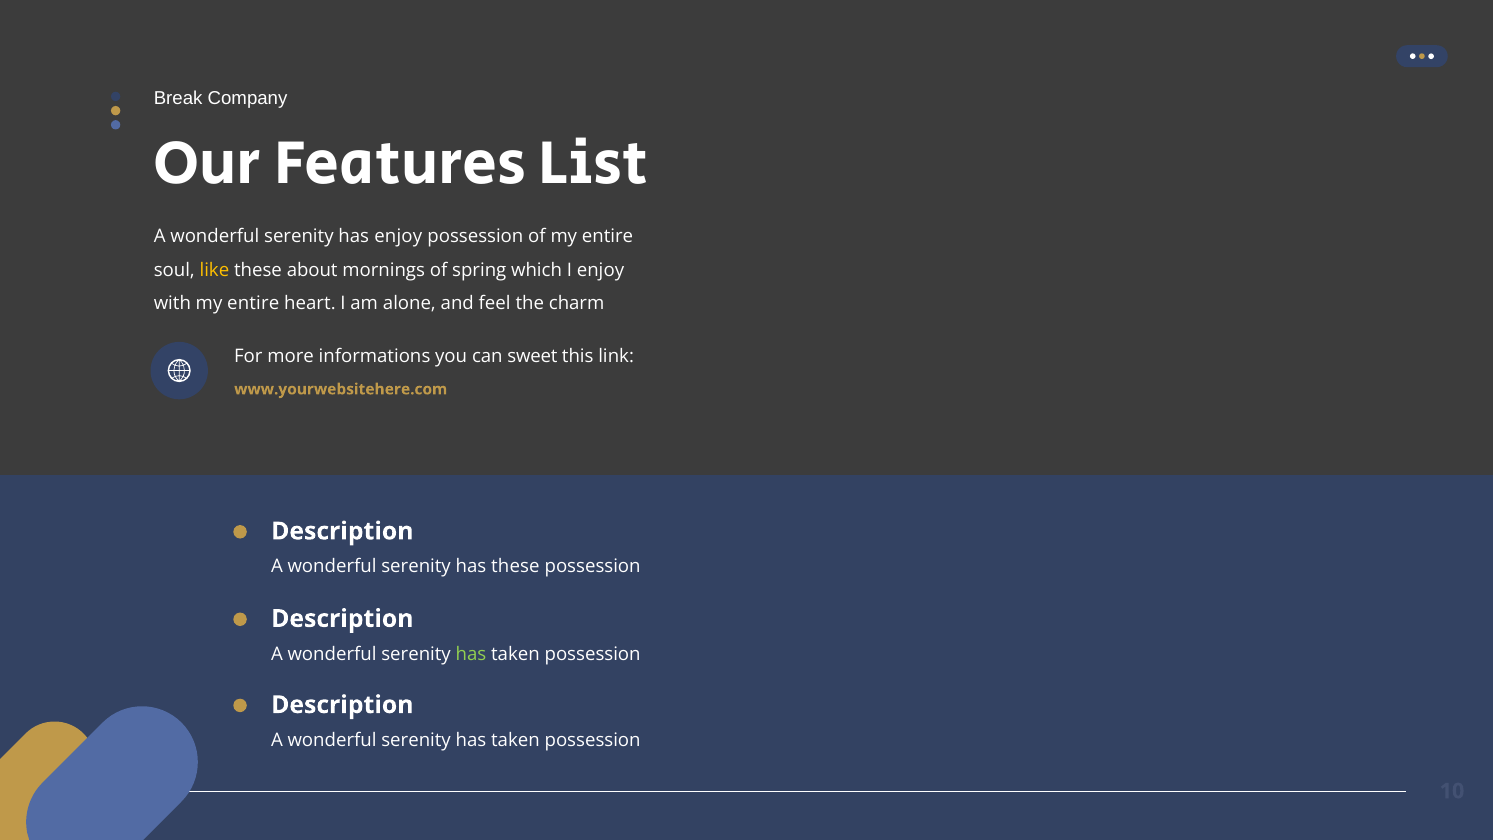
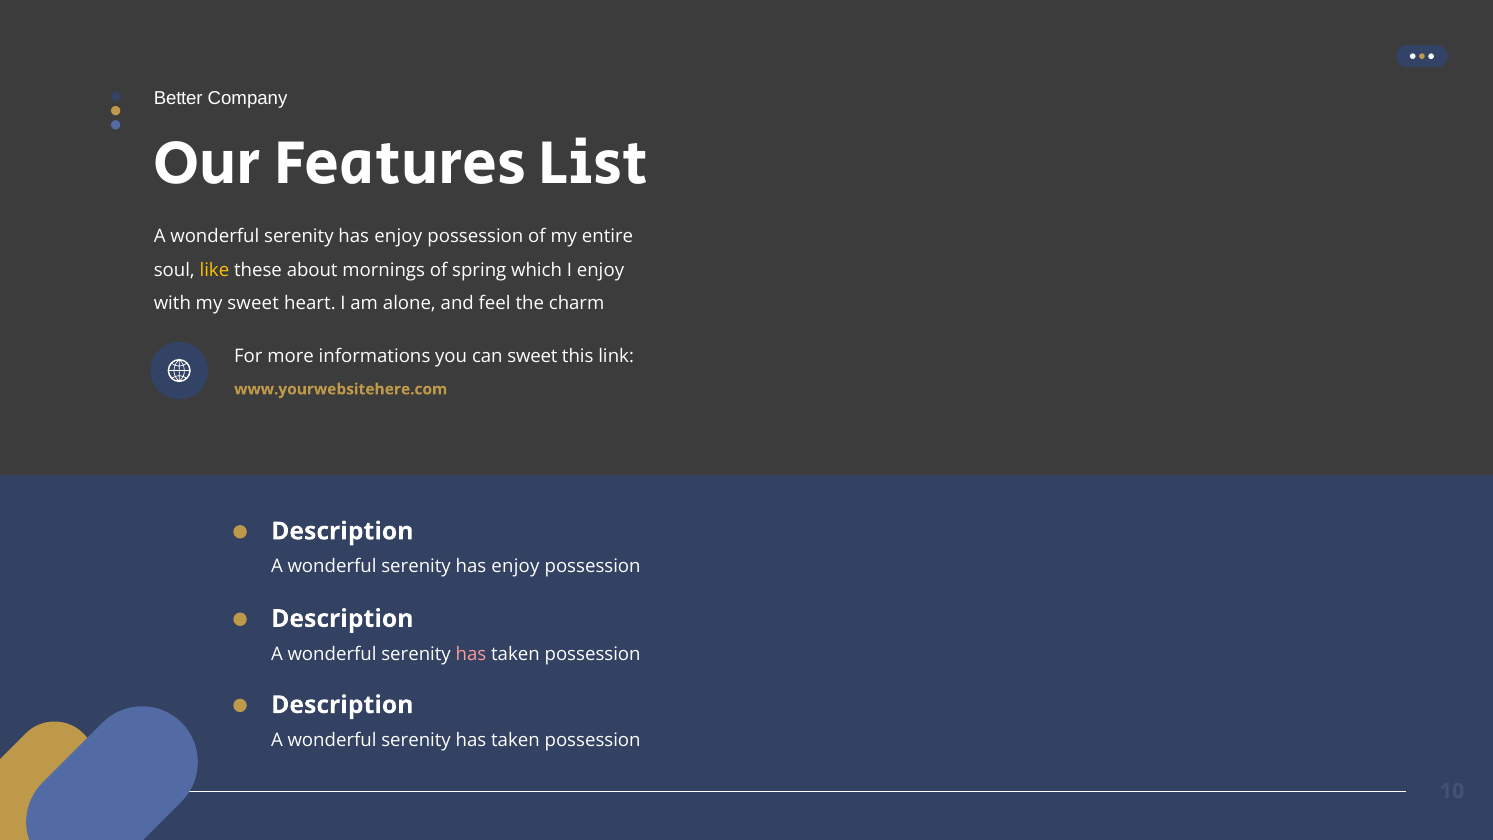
Break: Break -> Better (178, 98)
with my entire: entire -> sweet (253, 304)
these: these -> enjoy (515, 567)
has colour: light green -> pink (471, 654)
